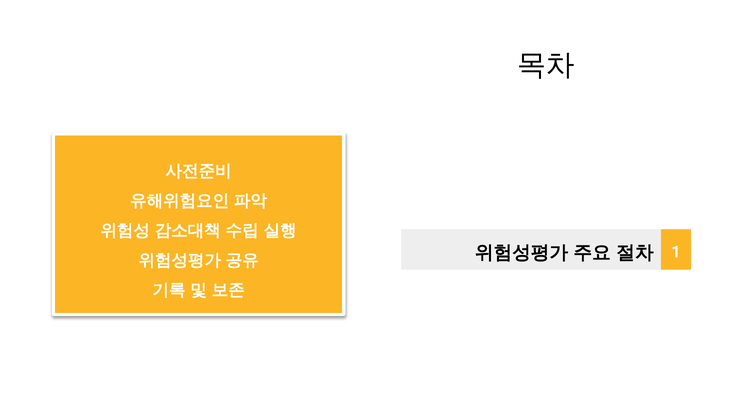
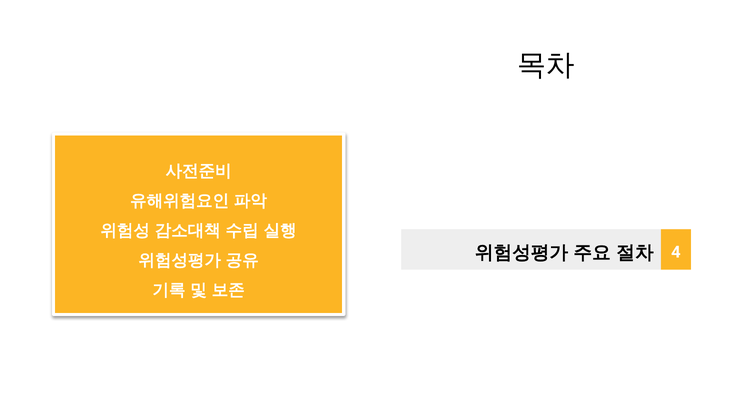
1: 1 -> 4 (676, 252)
